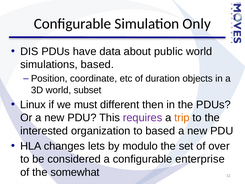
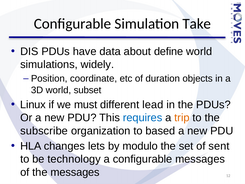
Only: Only -> Take (197, 24)
public: public -> define (169, 51)
simulations based: based -> widely (97, 64)
then: then -> lead (153, 105)
requires colour: purple -> blue (143, 118)
interested: interested -> subscribe (44, 131)
over: over -> sent (219, 146)
considered: considered -> technology (74, 159)
configurable enterprise: enterprise -> messages (200, 159)
the somewhat: somewhat -> messages (75, 172)
